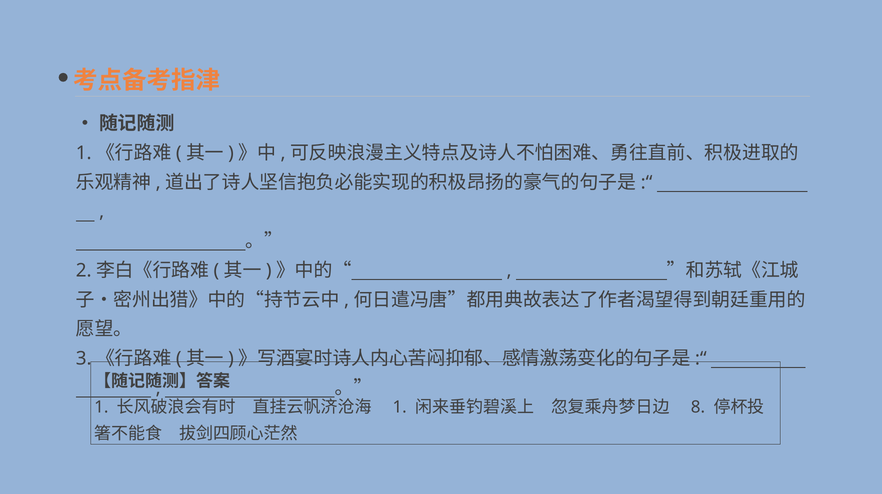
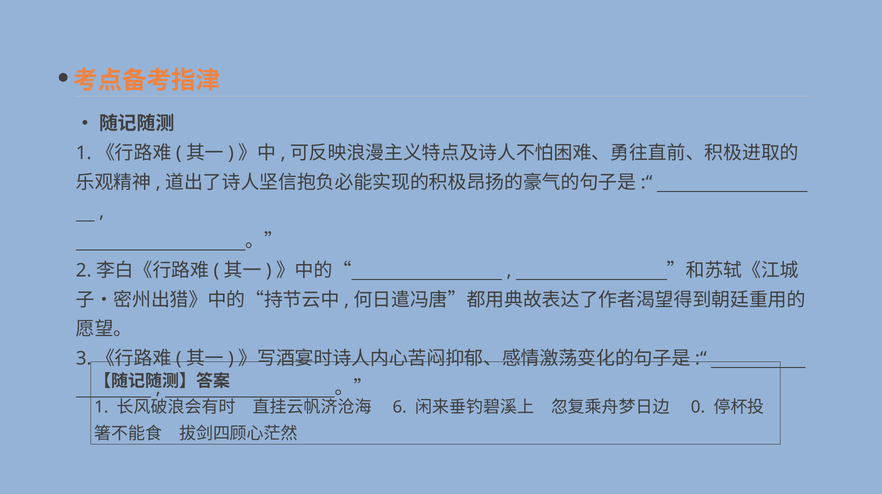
1: 1 -> 6 (400, 408)
8: 8 -> 0 (698, 408)
